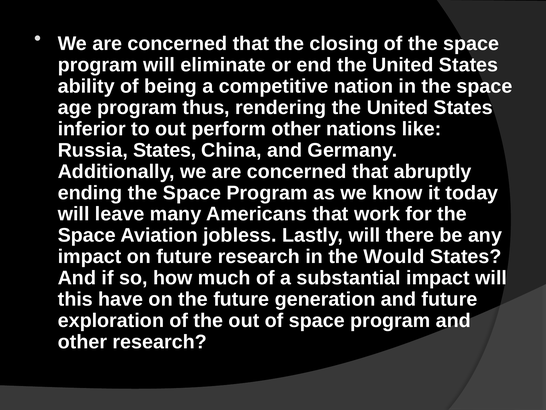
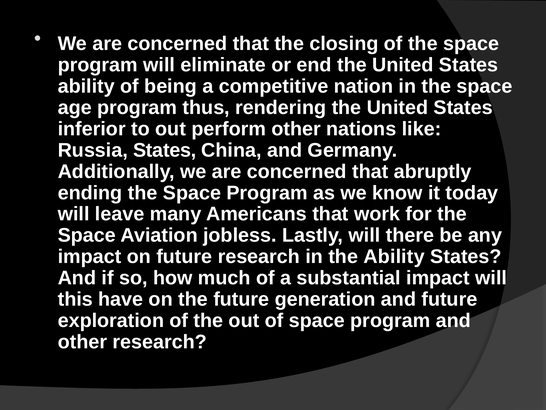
the Would: Would -> Ability (394, 256)
